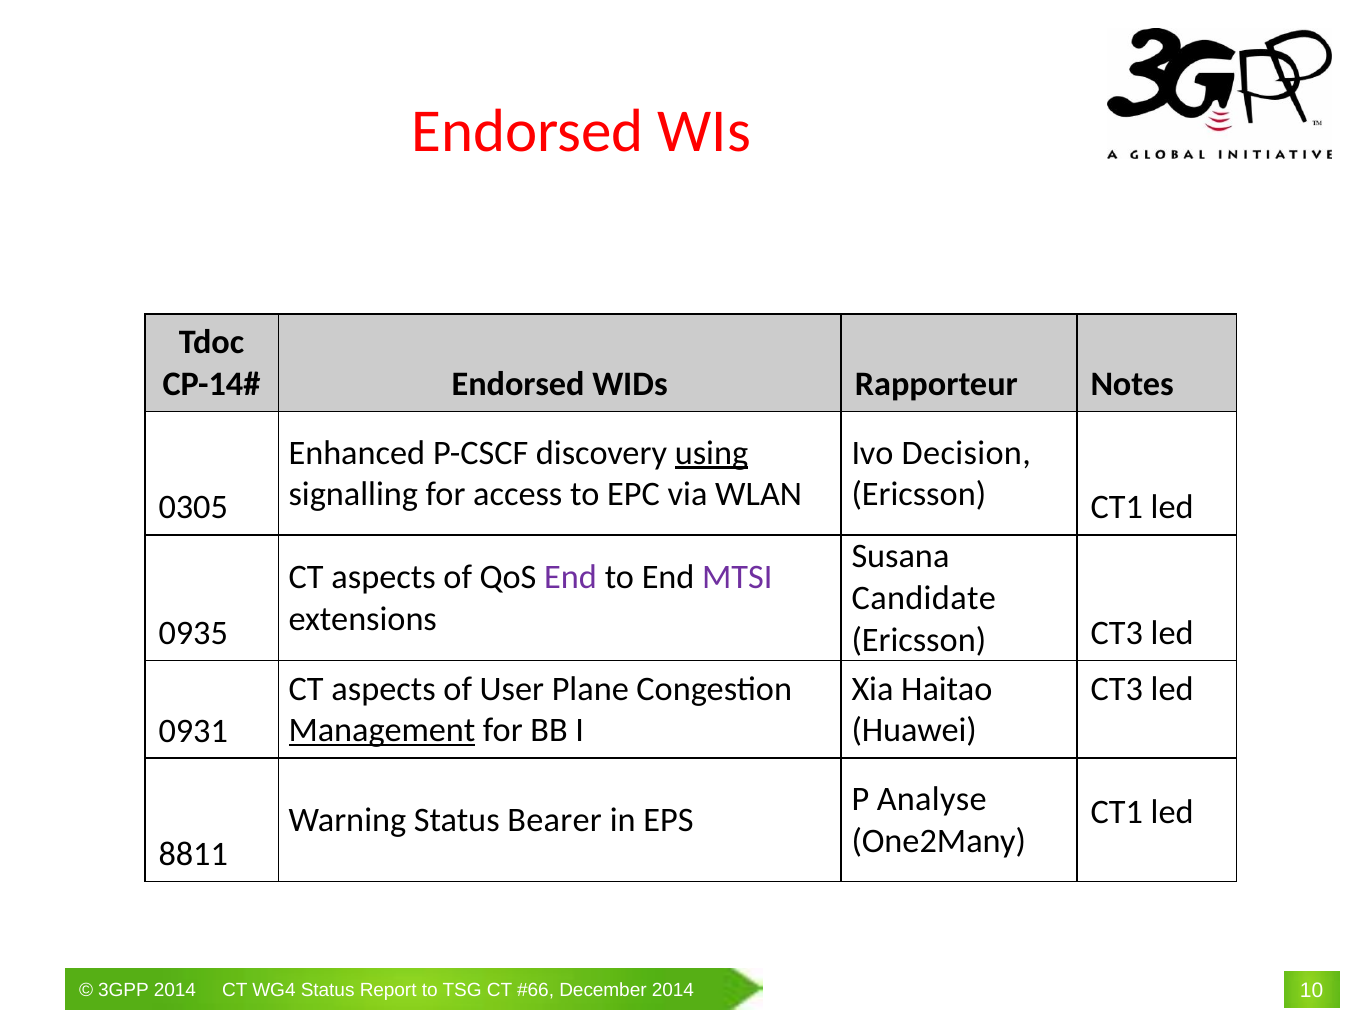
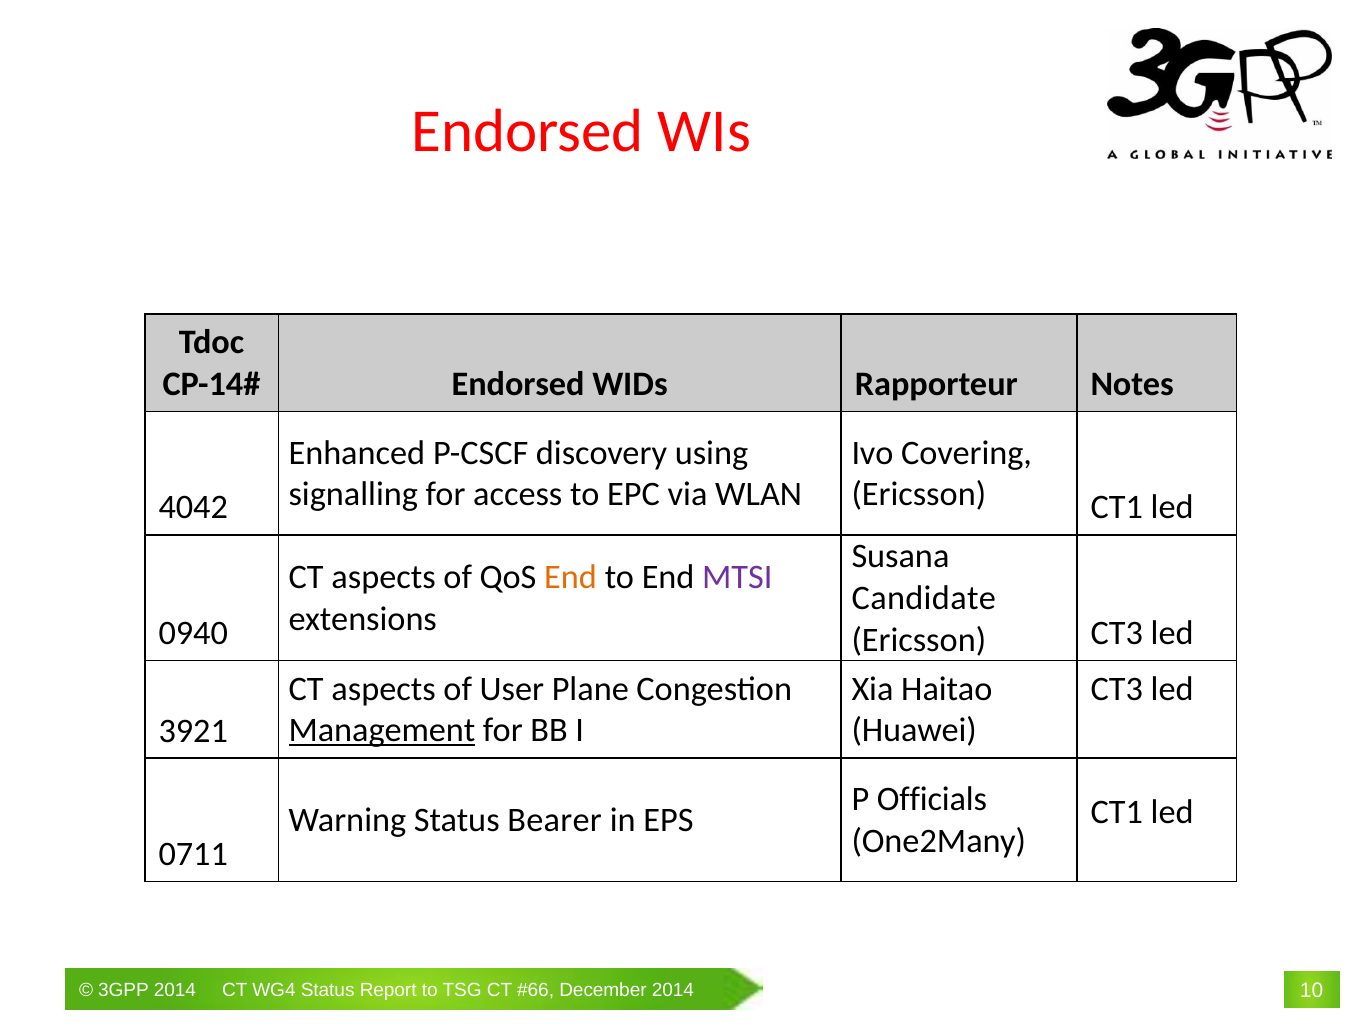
using underline: present -> none (712, 453)
Decision: Decision -> Covering (966, 453)
0305: 0305 -> 4042 (193, 508)
End colour: purple -> orange (571, 577)
0935: 0935 -> 0940 (193, 633)
0931: 0931 -> 3921 (193, 731)
Analyse: Analyse -> Officials (932, 799)
8811: 8811 -> 0711 (193, 854)
